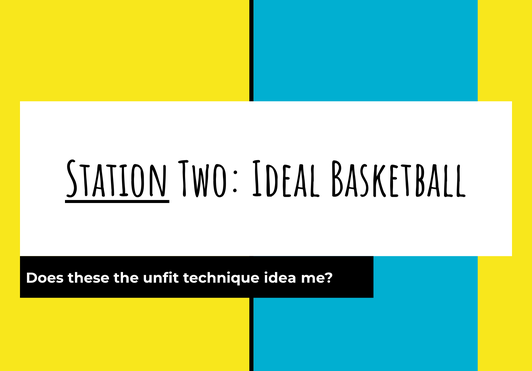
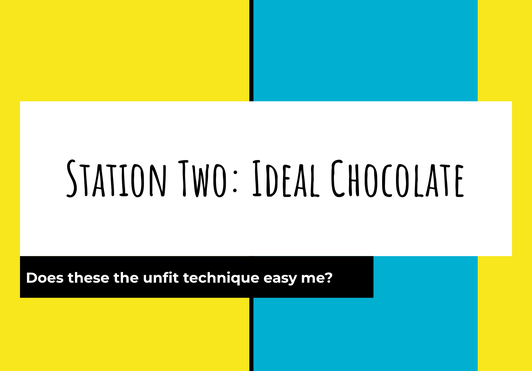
Station underline: present -> none (117, 181)
Basketball: Basketball -> Chocolate (398, 181)
idea: idea -> easy (280, 278)
